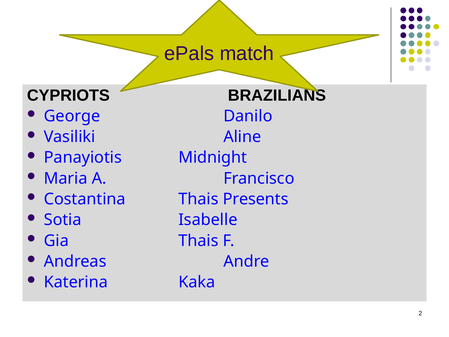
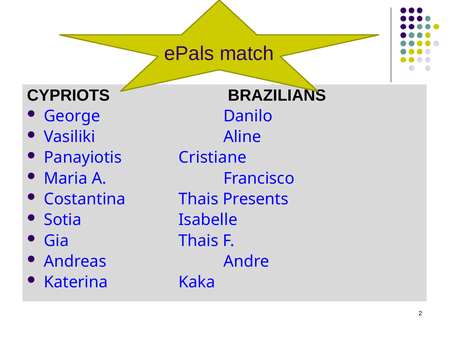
Midnight: Midnight -> Cristiane (213, 158)
